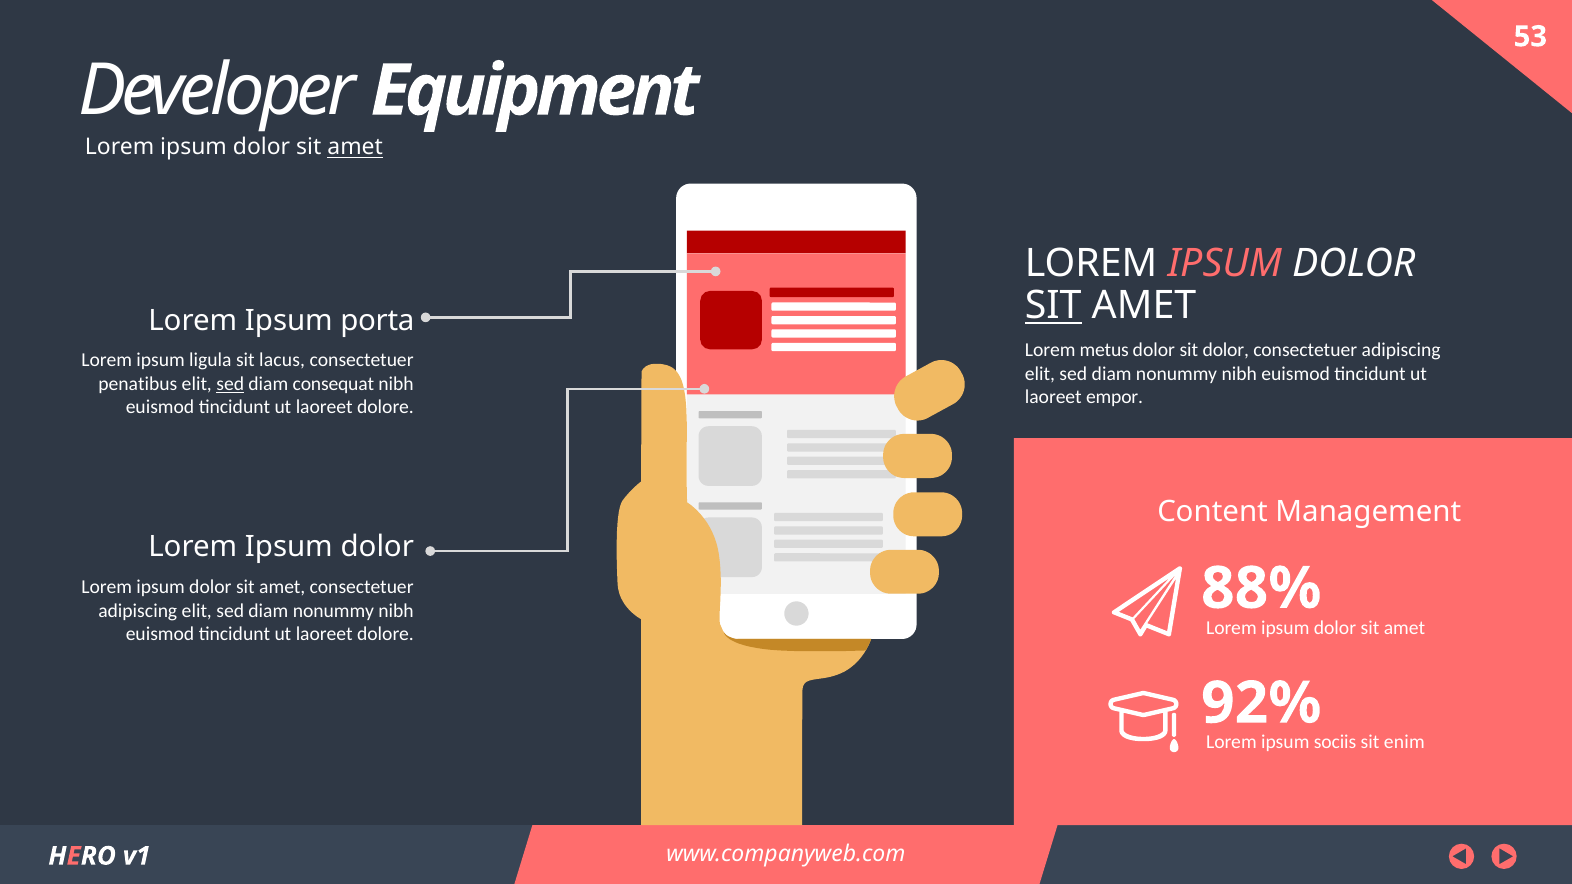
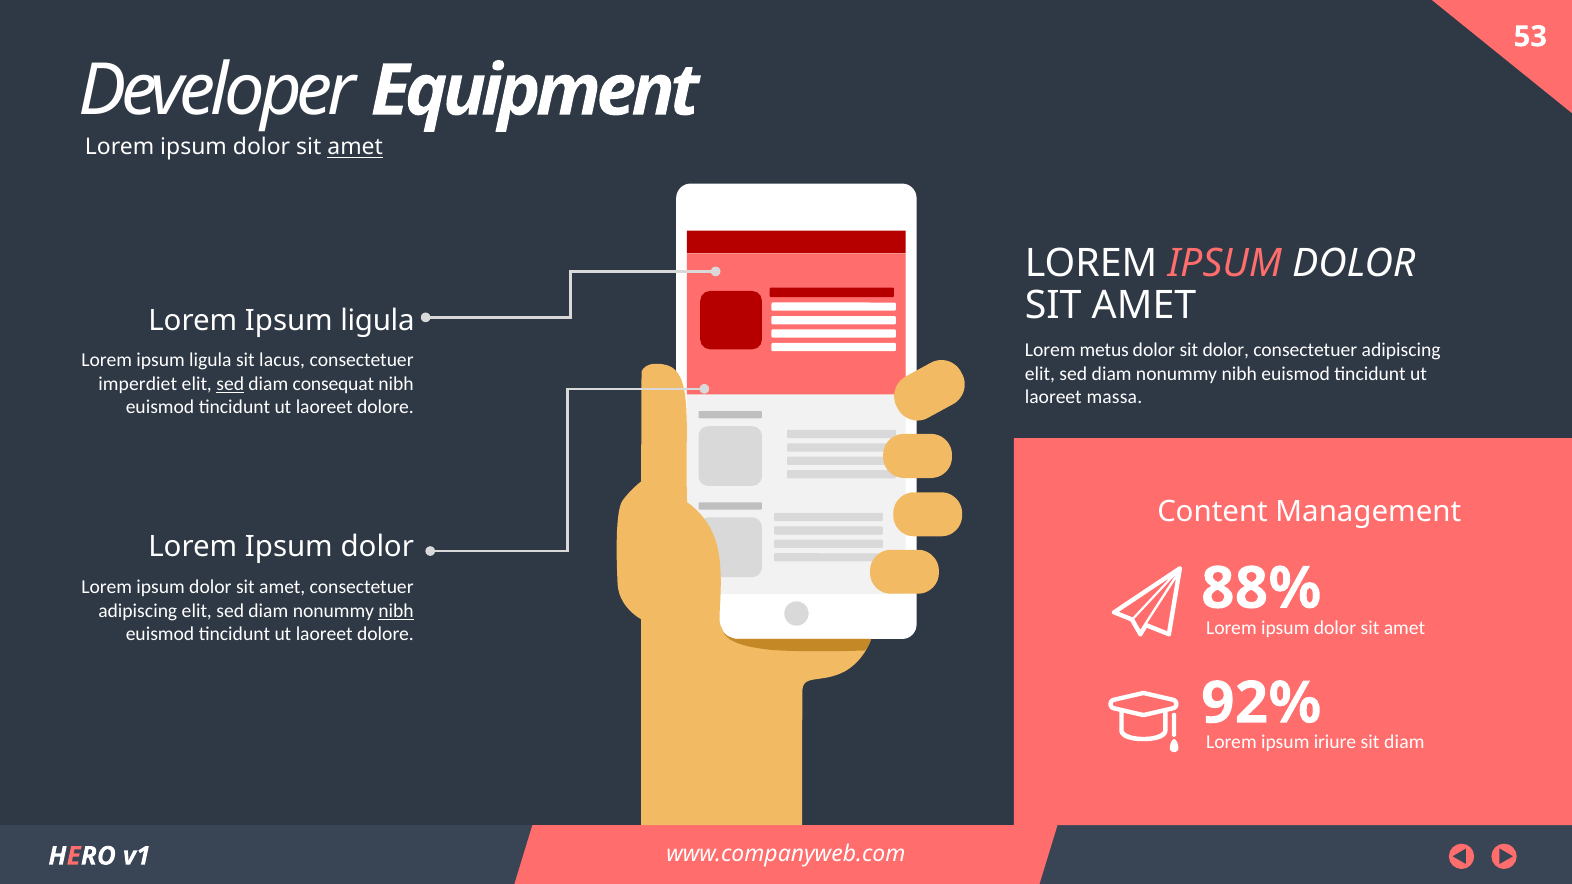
SIT underline: present -> none (1053, 306)
porta: porta -> ligula (377, 320)
penatibus: penatibus -> imperdiet (138, 384)
empor: empor -> massa (1114, 398)
nibh underline: none -> present (396, 611)
sociis: sociis -> iriure (1335, 743)
sit enim: enim -> diam (1404, 743)
